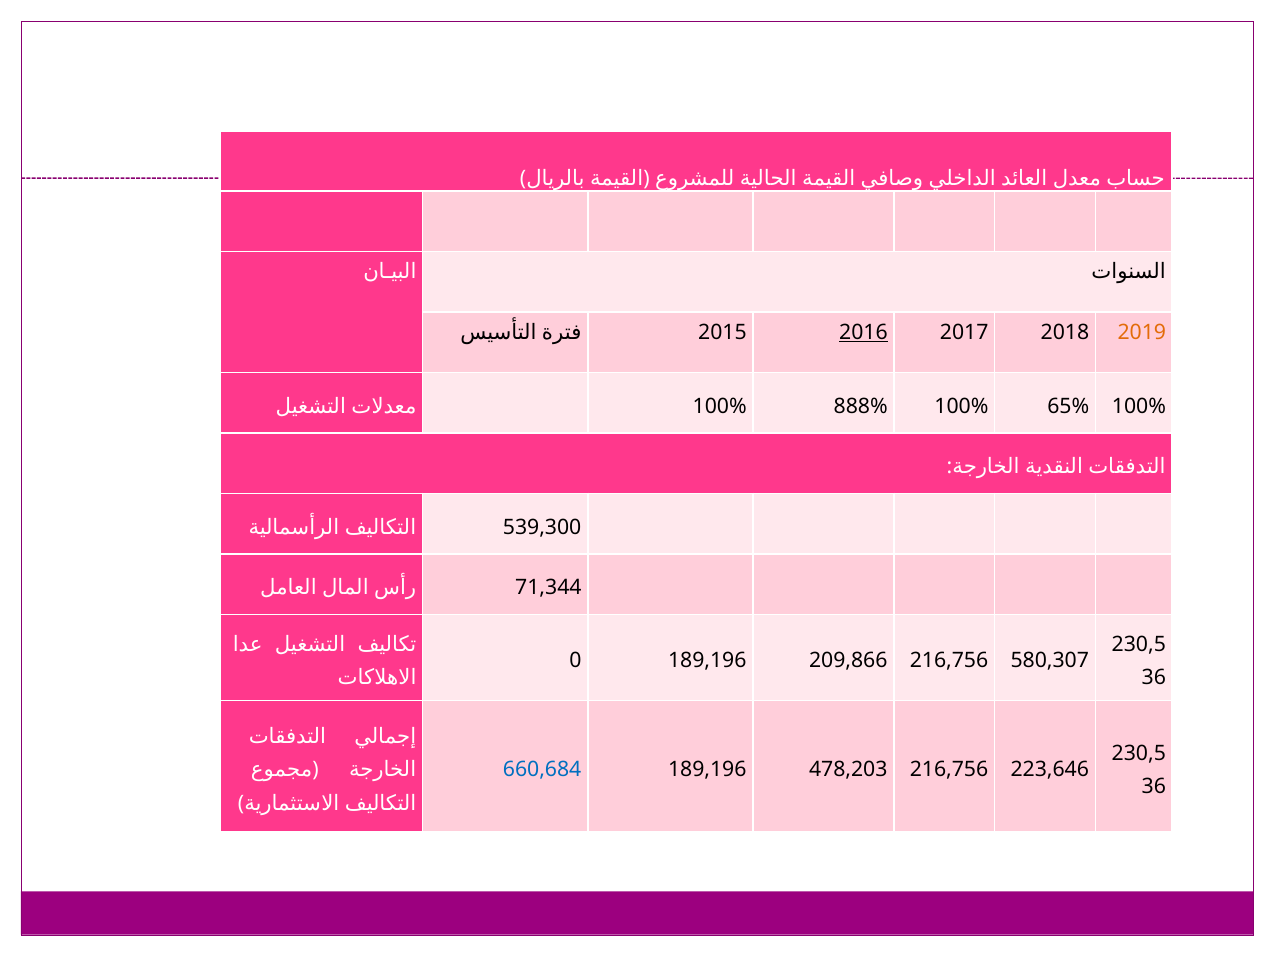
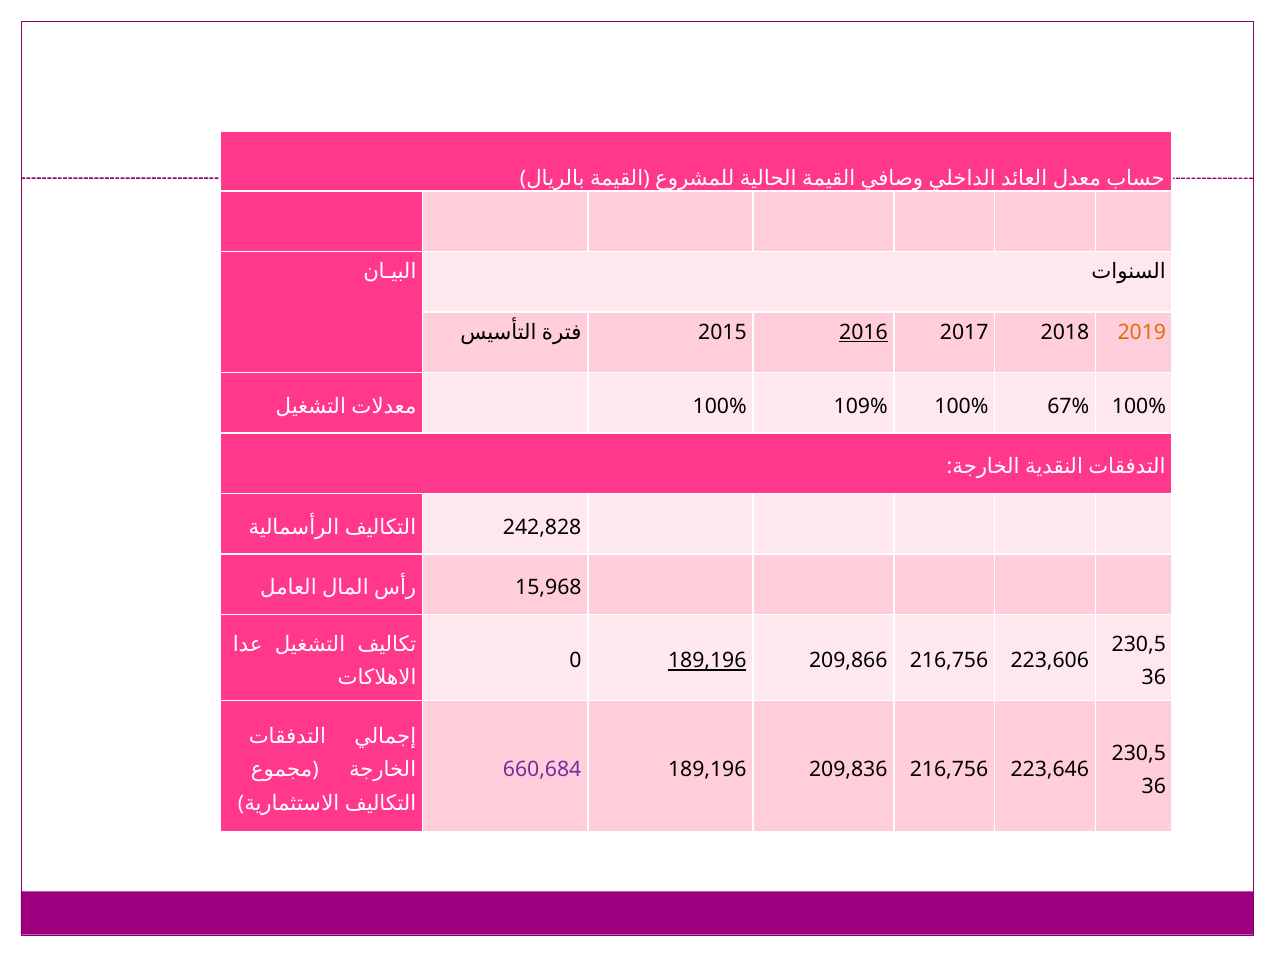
888%: 888% -> 109% (861, 406)
65%: 65% -> 67% (1068, 406)
539,300: 539,300 -> 242,828 (542, 527)
71,344: 71,344 -> 15,968 (548, 587)
189,196 underline: none -> present (707, 661)
580,307: 580,307 -> 223,606 (1050, 661)
660,684 colour: blue -> purple (542, 770)
478,203: 478,203 -> 209,836 (848, 770)
